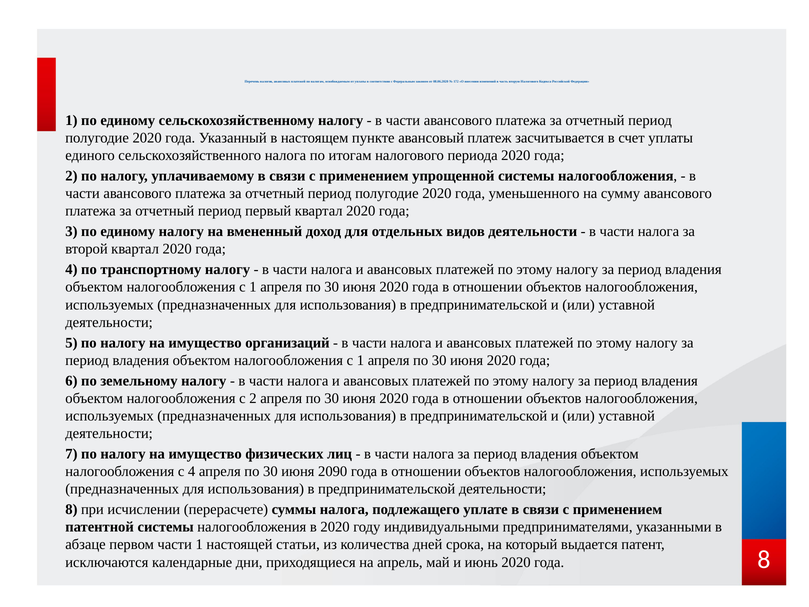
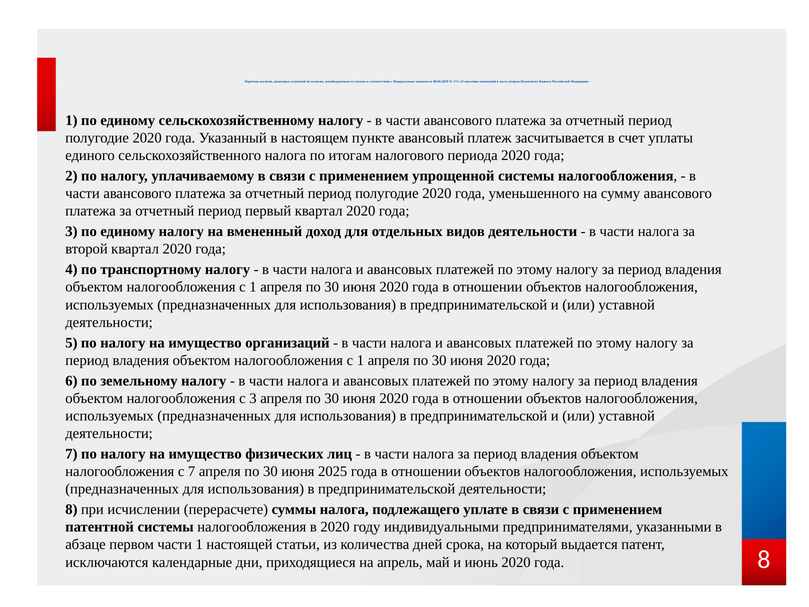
с 2: 2 -> 3 (253, 398)
с 4: 4 -> 7 (192, 471)
2090: 2090 -> 2025 (333, 471)
